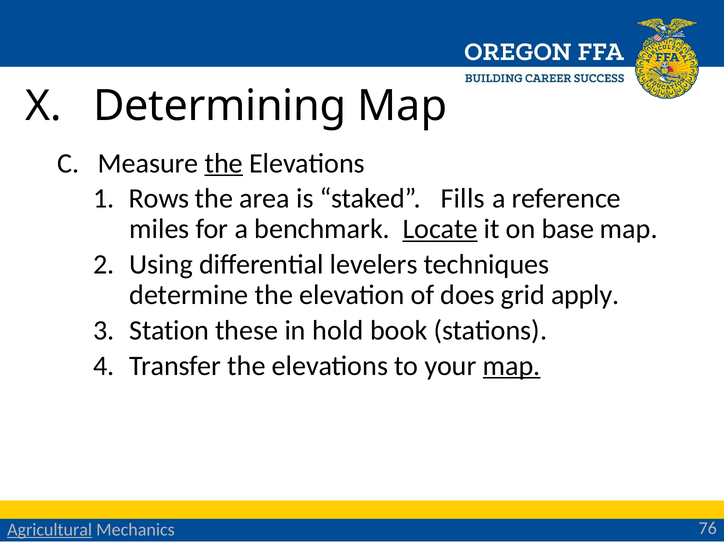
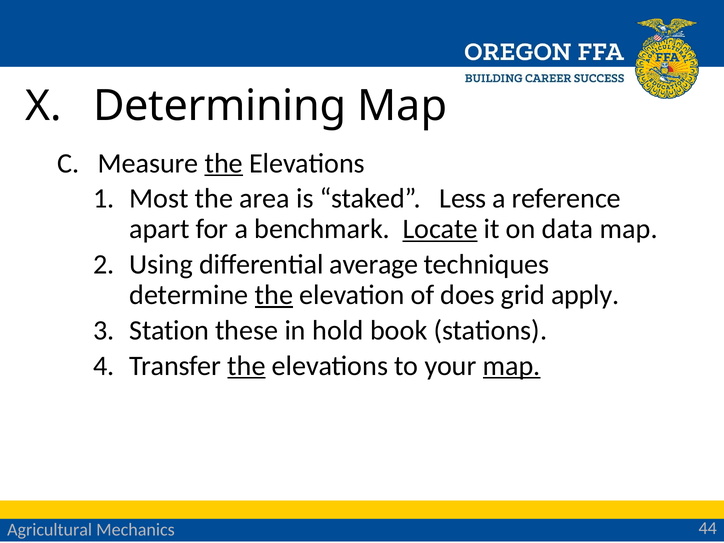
Rows: Rows -> Most (159, 199)
Fills: Fills -> Less (463, 199)
miles: miles -> apart (159, 229)
base: base -> data (568, 229)
levelers: levelers -> average (374, 264)
the underline: none -> present (274, 295)
the underline: none -> present (247, 366)
Agricultural underline: present -> none (50, 530)
76: 76 -> 44 (708, 528)
